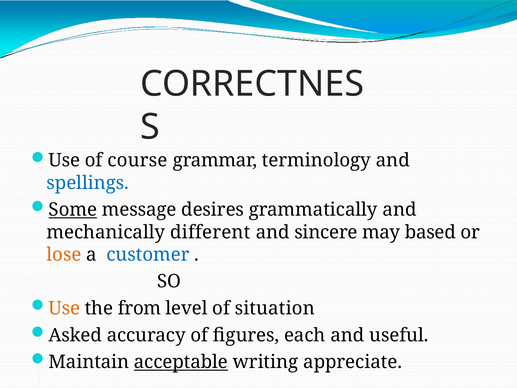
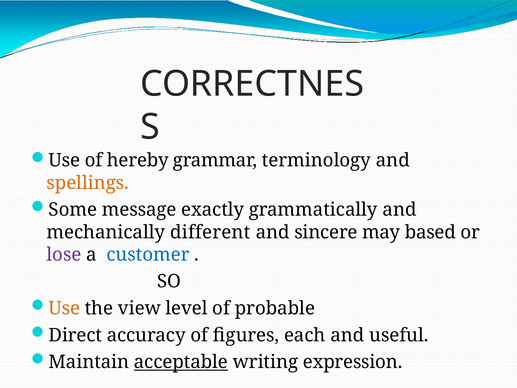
course: course -> hereby (138, 160)
spellings colour: blue -> orange (88, 183)
Some underline: present -> none (73, 210)
desires: desires -> exactly (213, 210)
lose colour: orange -> purple (64, 254)
from: from -> view (139, 308)
situation: situation -> probable (275, 308)
Asked: Asked -> Direct (75, 335)
appreciate: appreciate -> expression (353, 362)
